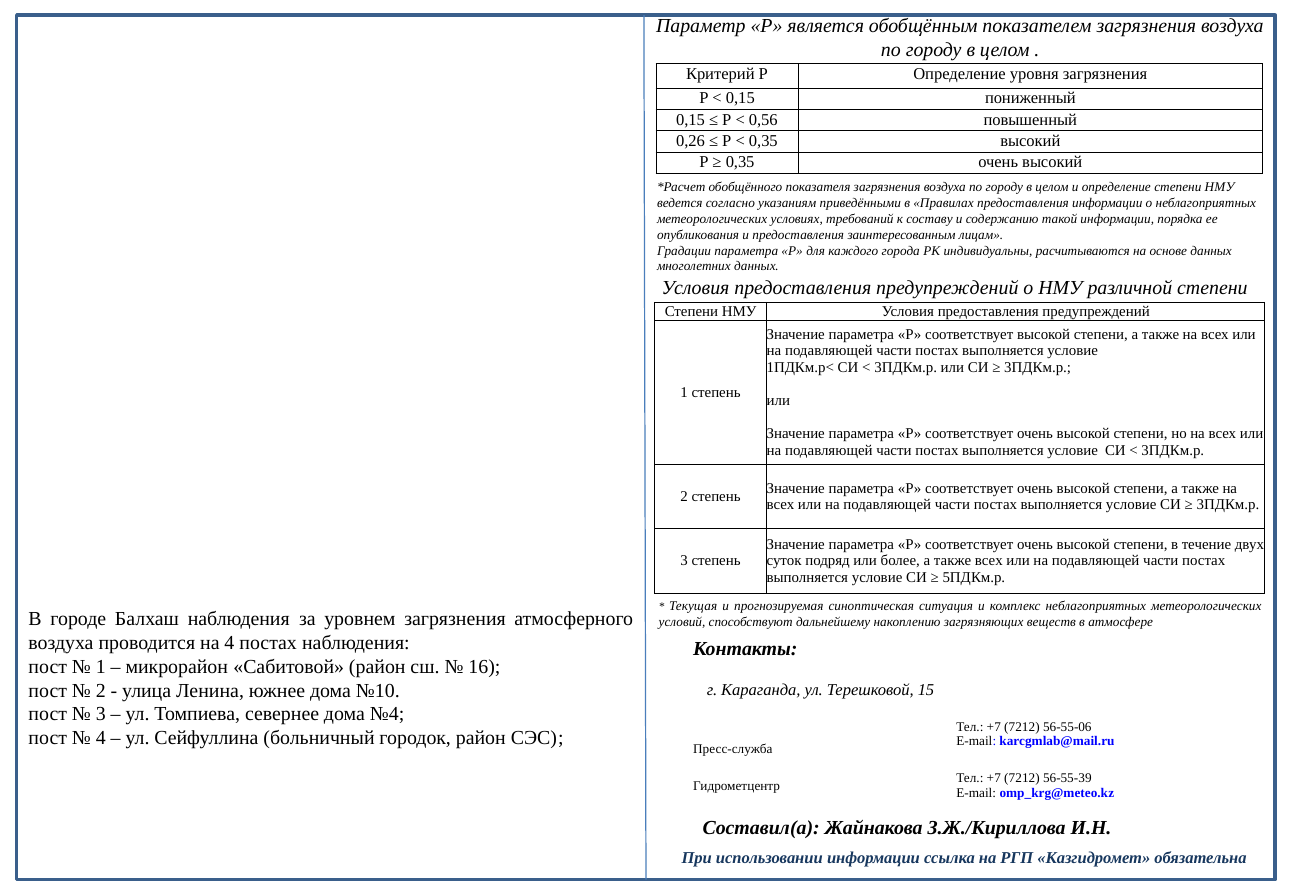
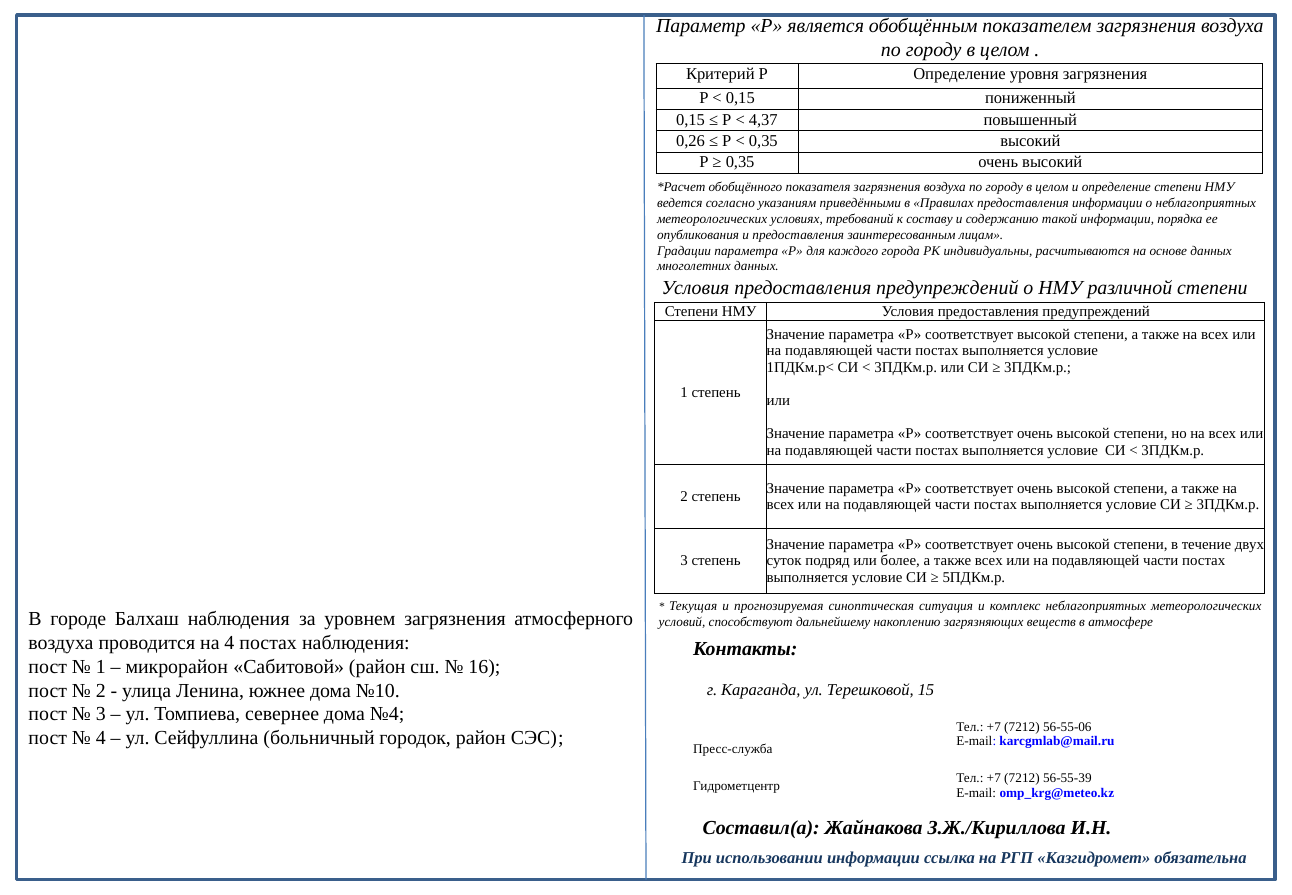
0,56: 0,56 -> 4,37 (763, 120)
